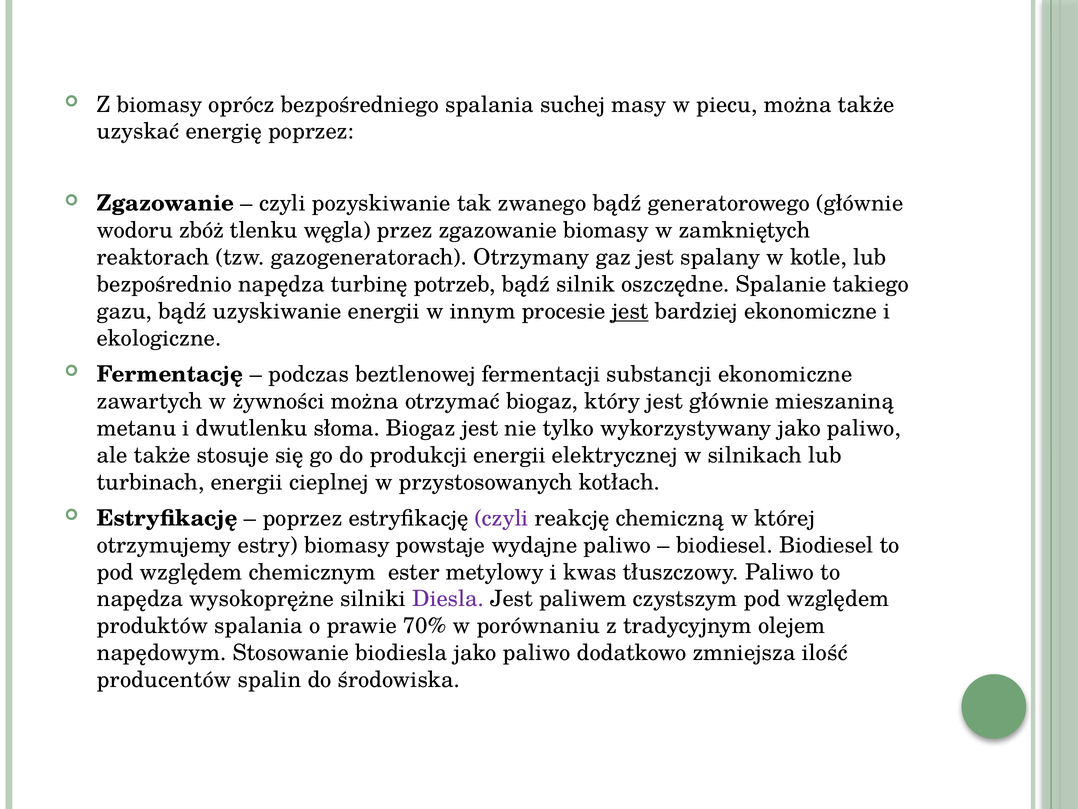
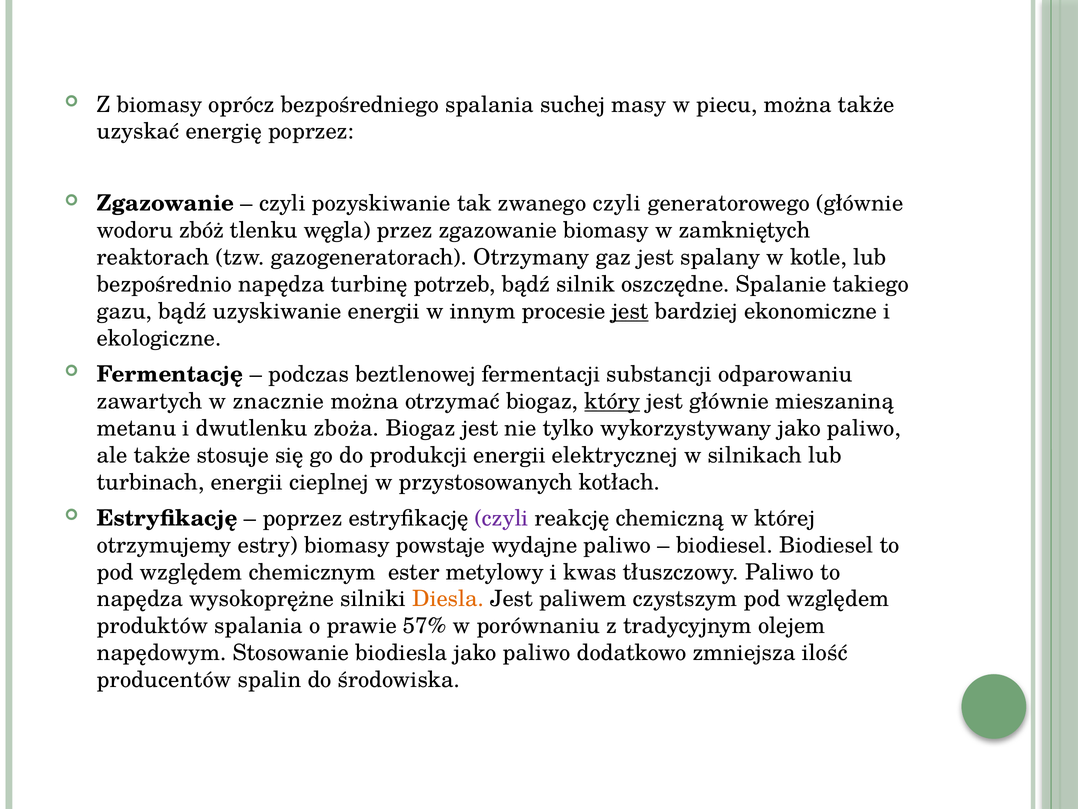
zwanego bądź: bądź -> czyli (617, 203)
substancji ekonomiczne: ekonomiczne -> odparowaniu (785, 374)
żywności: żywności -> znacznie (278, 401)
który underline: none -> present (612, 401)
słoma: słoma -> zboża (346, 428)
Diesla colour: purple -> orange (448, 599)
70%: 70% -> 57% (425, 626)
